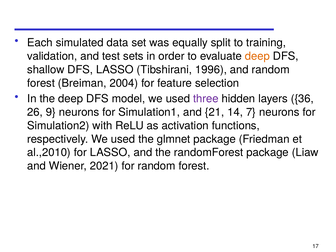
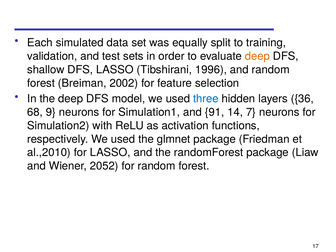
2004: 2004 -> 2002 (124, 83)
three colour: purple -> blue (206, 99)
26: 26 -> 68 (35, 112)
21: 21 -> 91 (215, 112)
2021: 2021 -> 2052 (104, 166)
